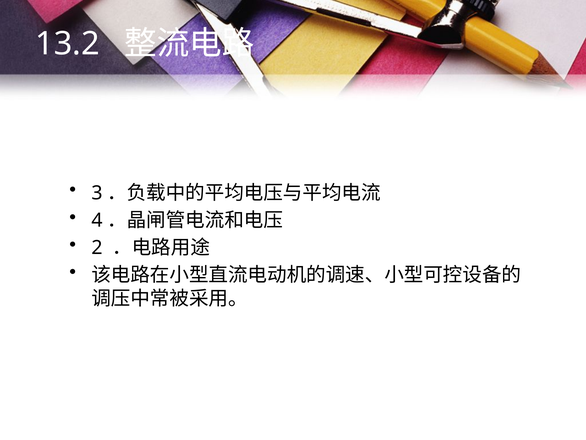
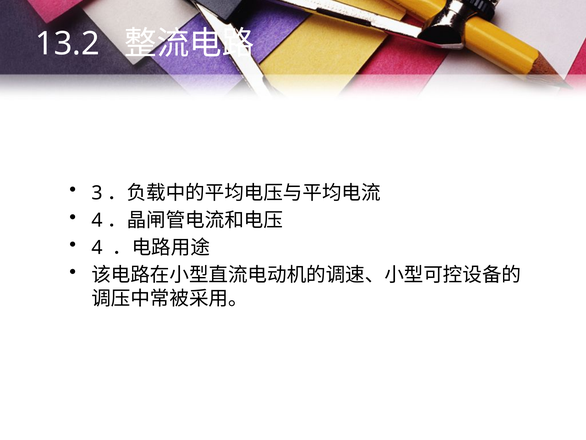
2: 2 -> 4 (97, 248)
